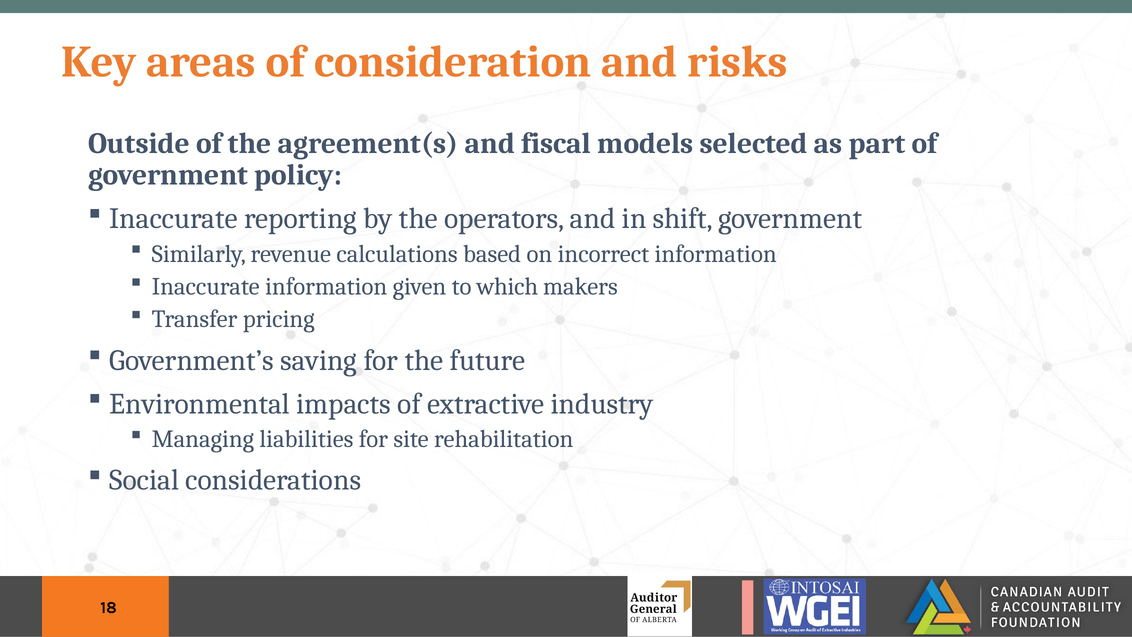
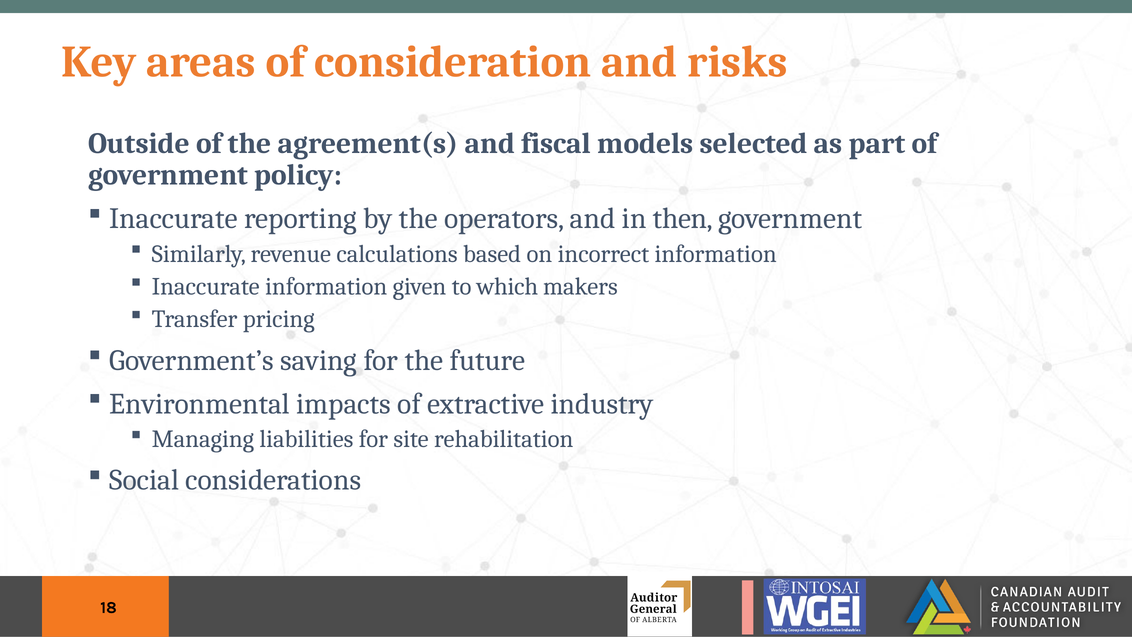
shift: shift -> then (683, 219)
